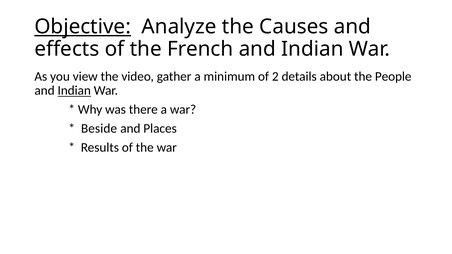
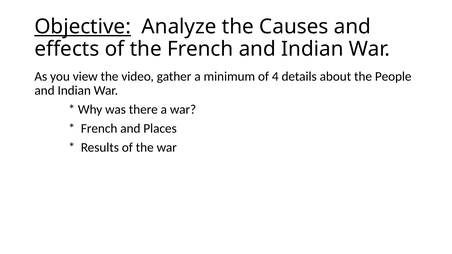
2: 2 -> 4 (275, 76)
Indian underline: present -> none (74, 91)
Beside: Beside -> French (99, 129)
